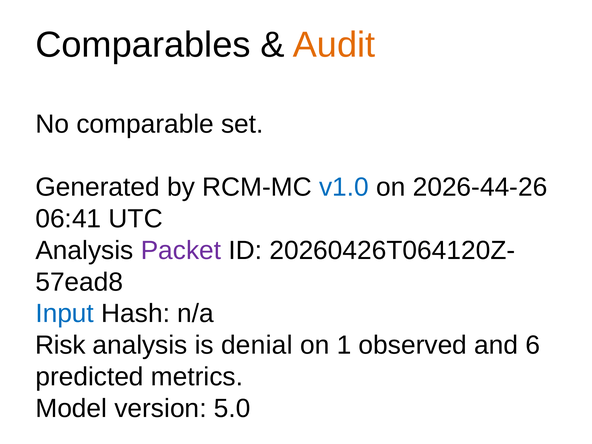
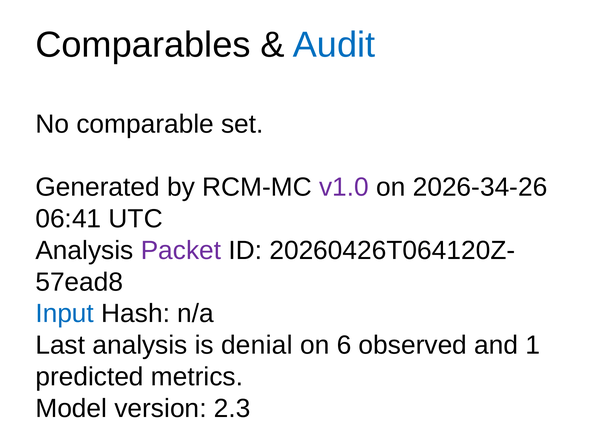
Audit colour: orange -> blue (334, 45)
v1.0 colour: blue -> purple (344, 187)
2026-44-26: 2026-44-26 -> 2026-34-26 (480, 187)
Risk: Risk -> Last (60, 345)
1: 1 -> 6 (344, 345)
6: 6 -> 1 (533, 345)
5.0: 5.0 -> 2.3 (232, 408)
